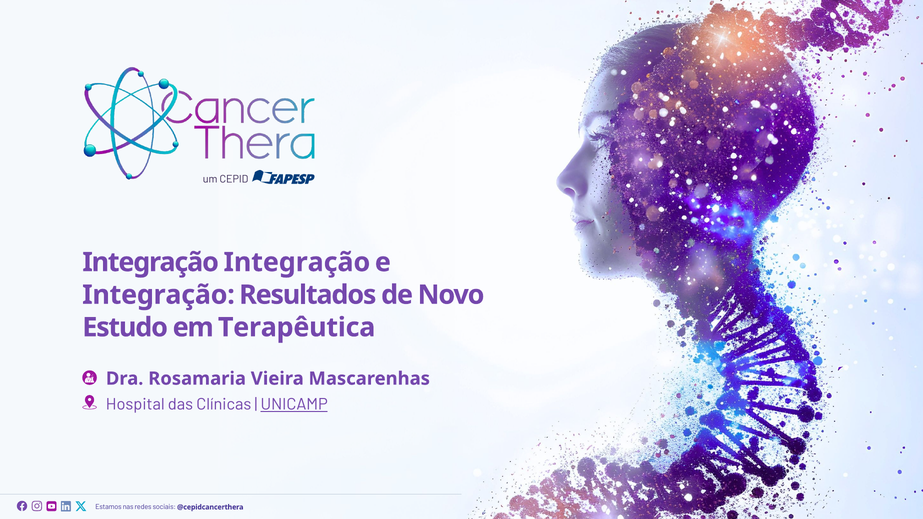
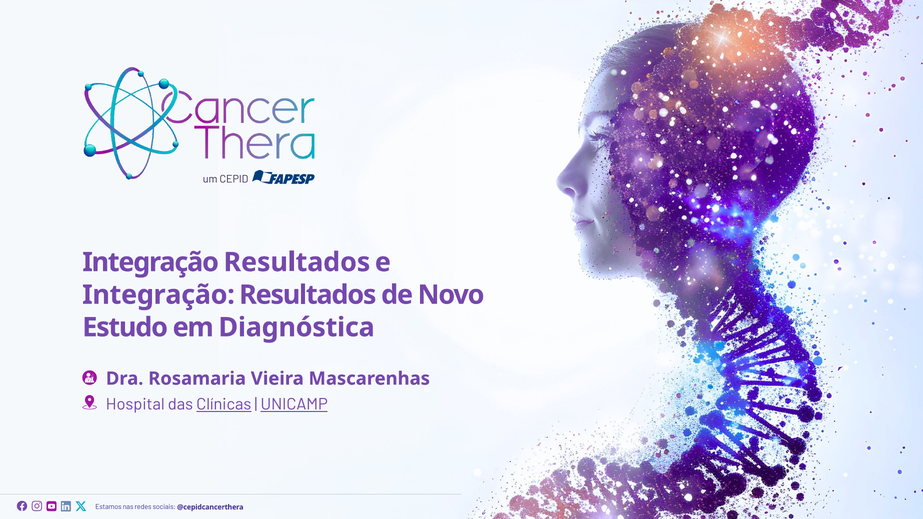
Integração: Integração -> Resultados (297, 262)
Terapêutica: Terapêutica -> Diagnóstica (297, 328)
Clínicas underline: none -> present (224, 405)
